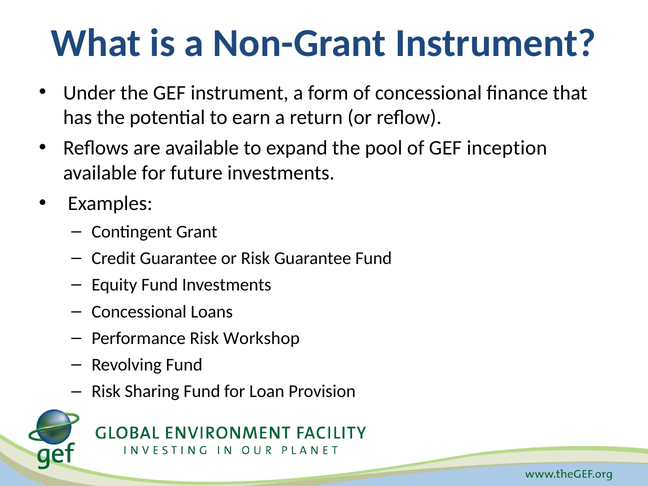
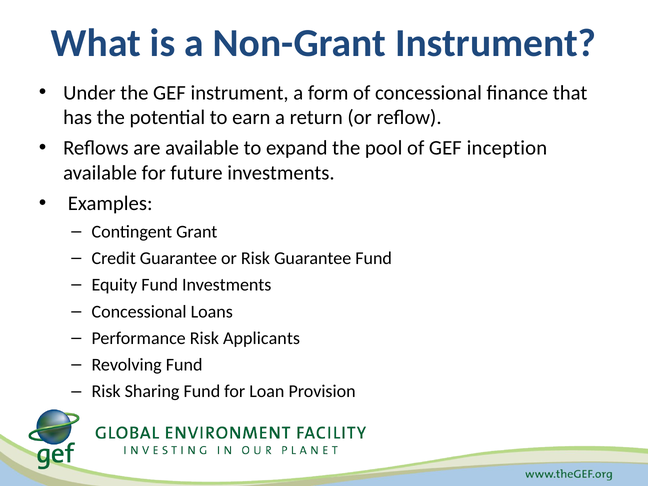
Workshop: Workshop -> Applicants (262, 338)
